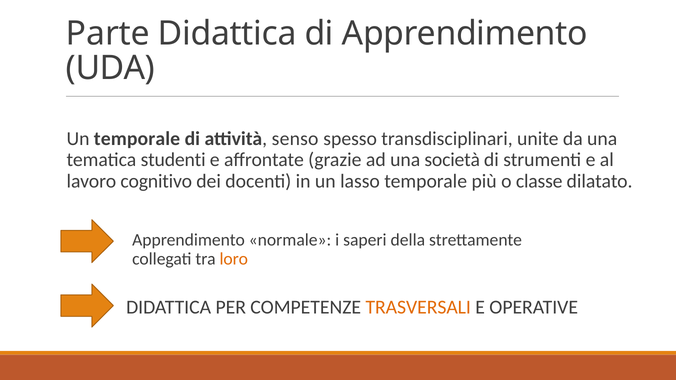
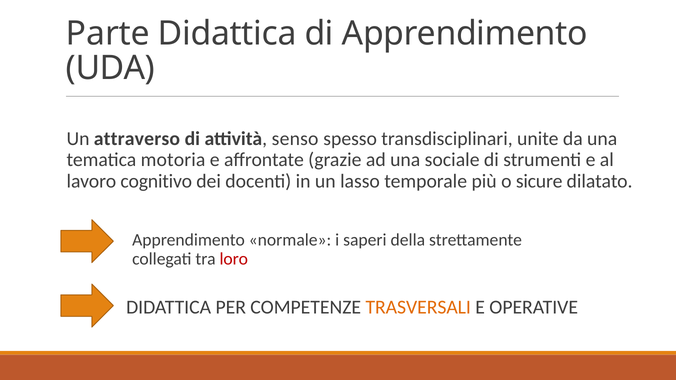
Un temporale: temporale -> attraverso (137, 139)
studenti: studenti -> motoria (173, 160)
società: società -> sociale (452, 160)
classe: classe -> sicure (539, 181)
loro colour: orange -> red (234, 259)
